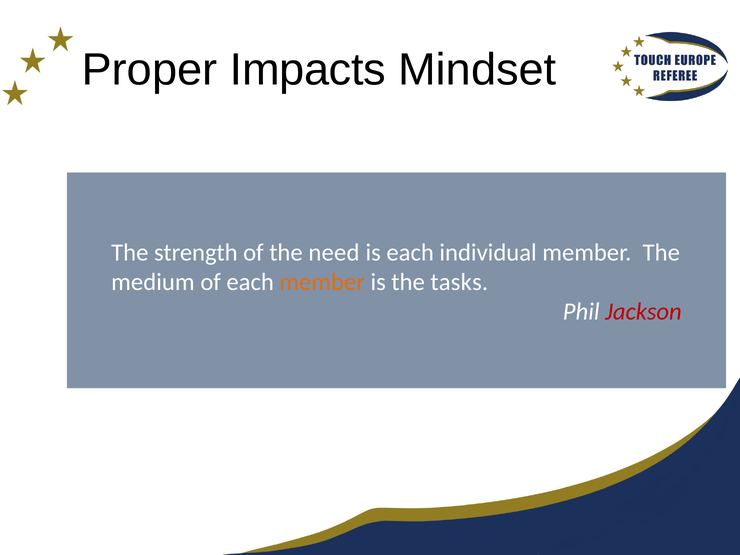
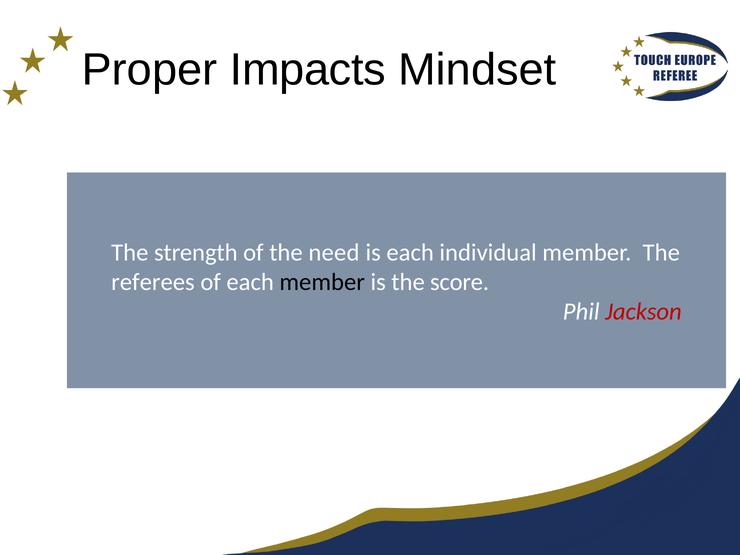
medium: medium -> referees (153, 282)
member colour: orange -> black (322, 282)
tasks: tasks -> score (460, 282)
